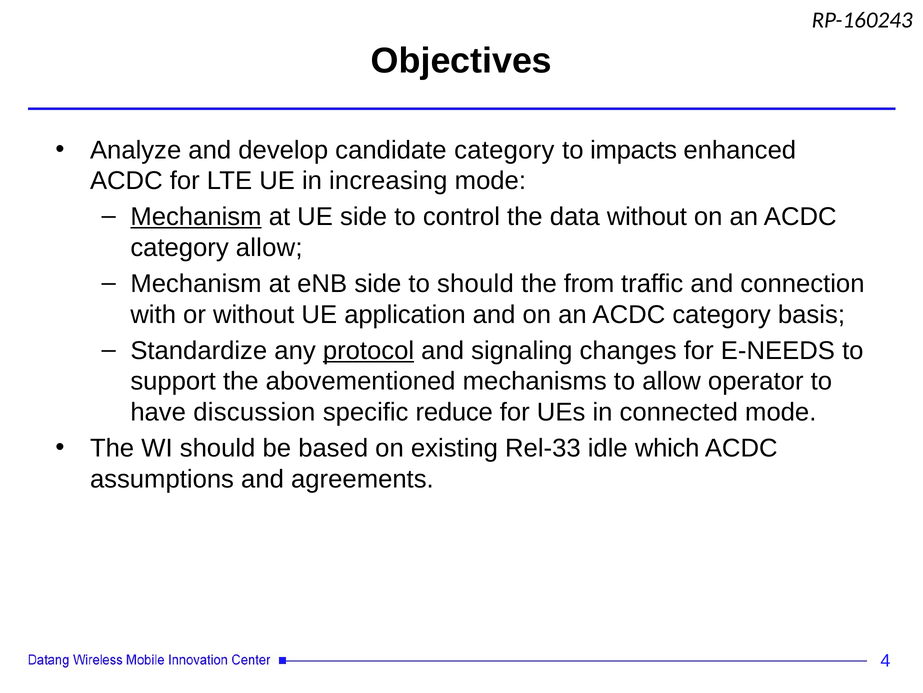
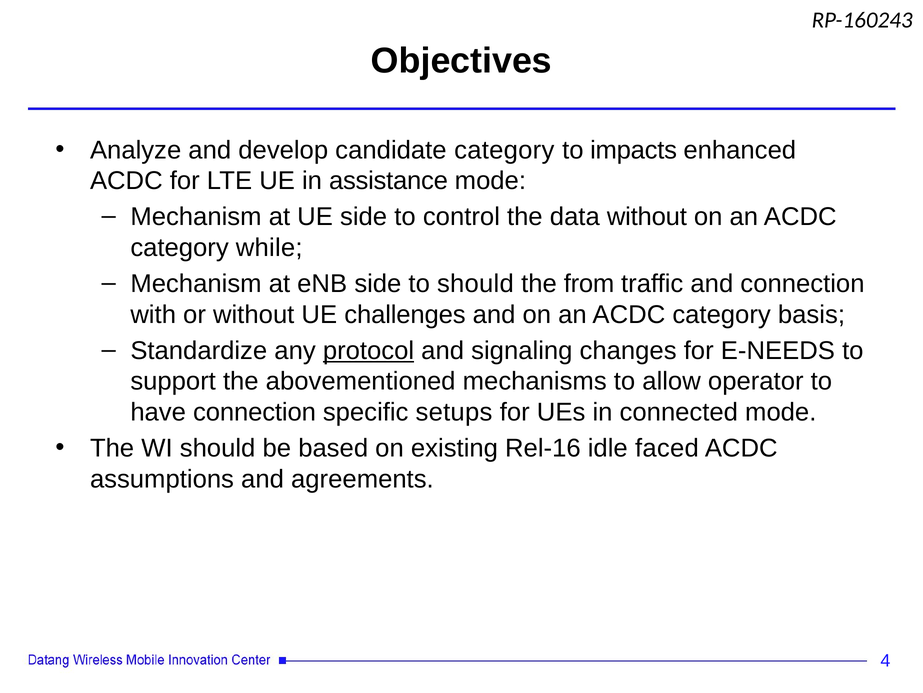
increasing: increasing -> assistance (388, 181)
Mechanism underline: present -> none (196, 217)
category allow: allow -> while (269, 247)
application: application -> challenges (405, 314)
have discussion: discussion -> connection (255, 412)
reduce: reduce -> setups (454, 412)
Rel-33: Rel-33 -> Rel-16 (543, 448)
which: which -> faced (667, 448)
